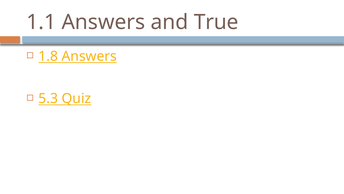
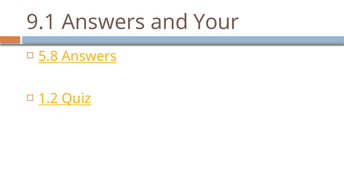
1.1: 1.1 -> 9.1 (41, 22)
True: True -> Your (216, 22)
1.8: 1.8 -> 5.8 (48, 56)
5.3: 5.3 -> 1.2 (48, 98)
